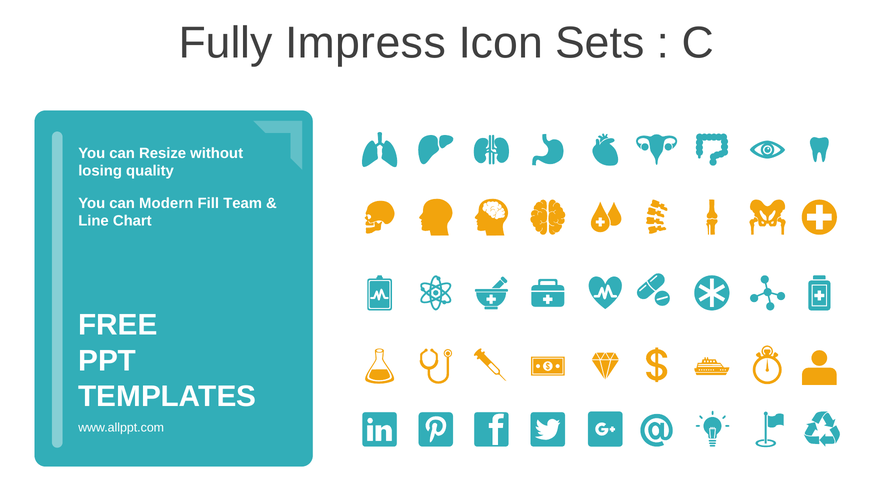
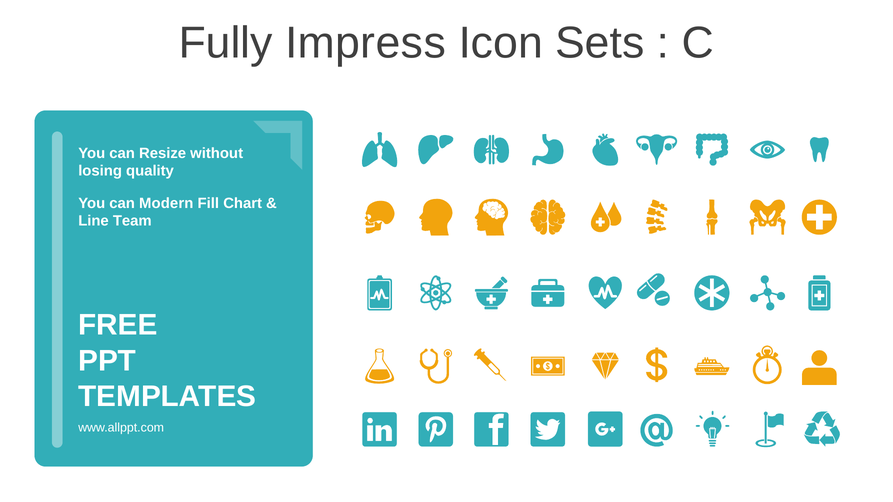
Team: Team -> Chart (243, 203)
Chart: Chart -> Team (132, 221)
